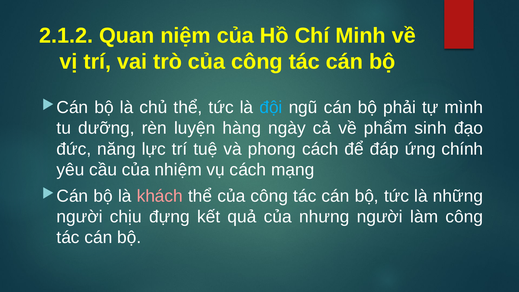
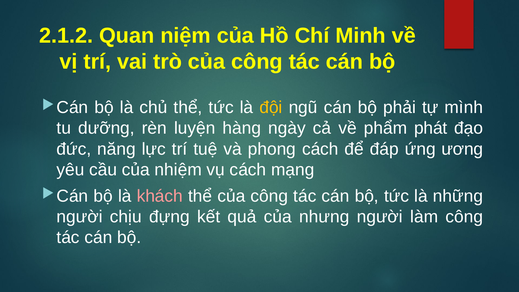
đội colour: light blue -> yellow (271, 107)
sinh: sinh -> phát (431, 128)
chính: chính -> ương (462, 149)
